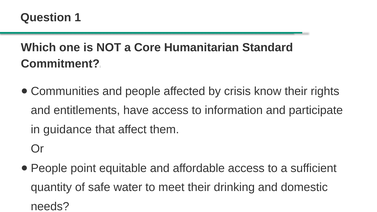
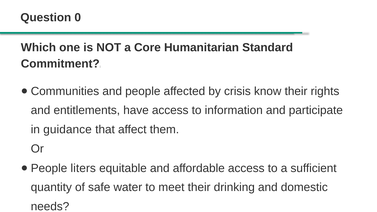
1: 1 -> 0 (78, 18)
point: point -> liters (83, 168)
